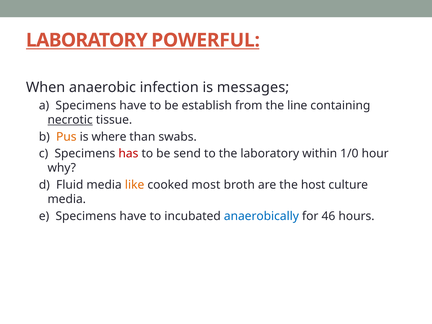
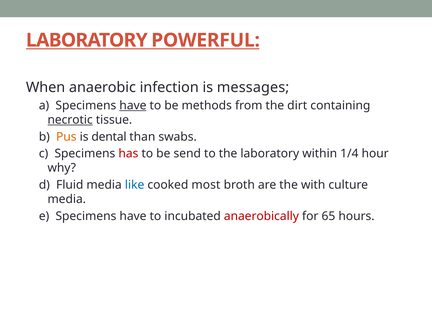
have underline: none -> present (133, 106)
establish: establish -> methods (207, 106)
line: line -> dirt (297, 106)
where: where -> dental (109, 137)
1/0: 1/0 -> 1/4 (349, 154)
like colour: orange -> blue (135, 185)
host: host -> with (313, 185)
anaerobically colour: blue -> red (261, 216)
46: 46 -> 65 (328, 216)
